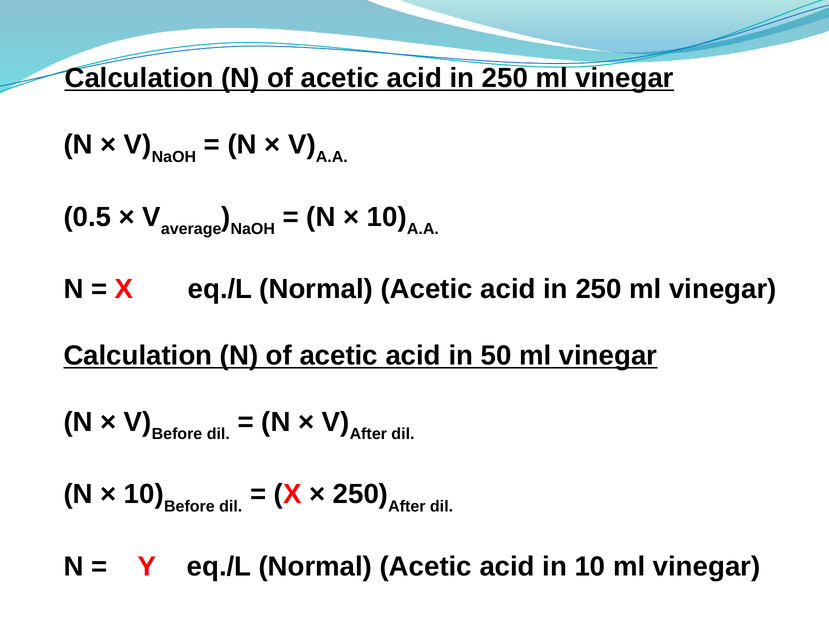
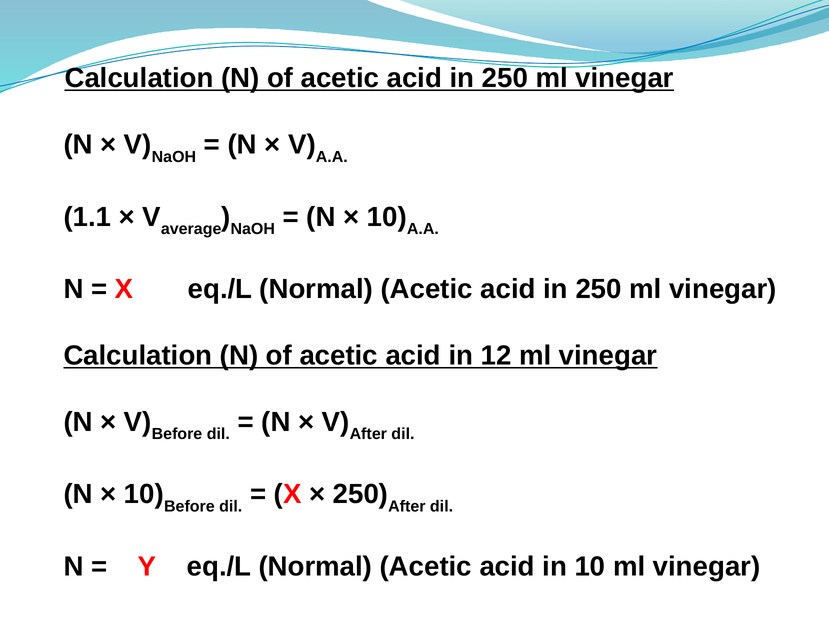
0.5: 0.5 -> 1.1 (87, 217)
50: 50 -> 12 (496, 356)
